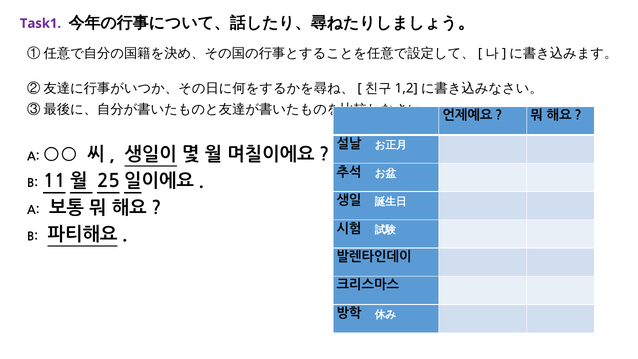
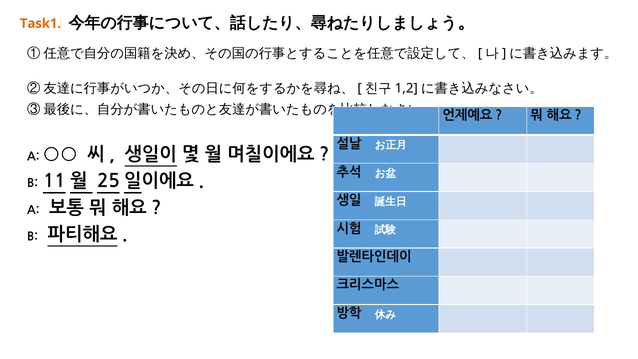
Task1 colour: purple -> orange (40, 23)
